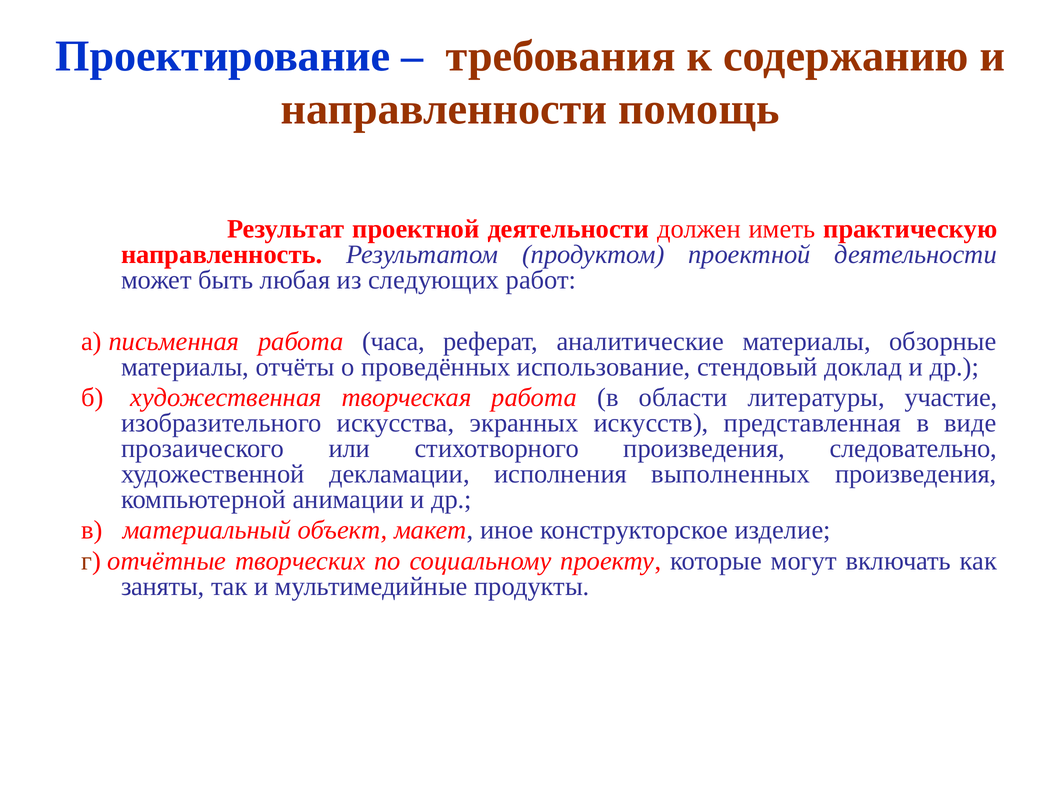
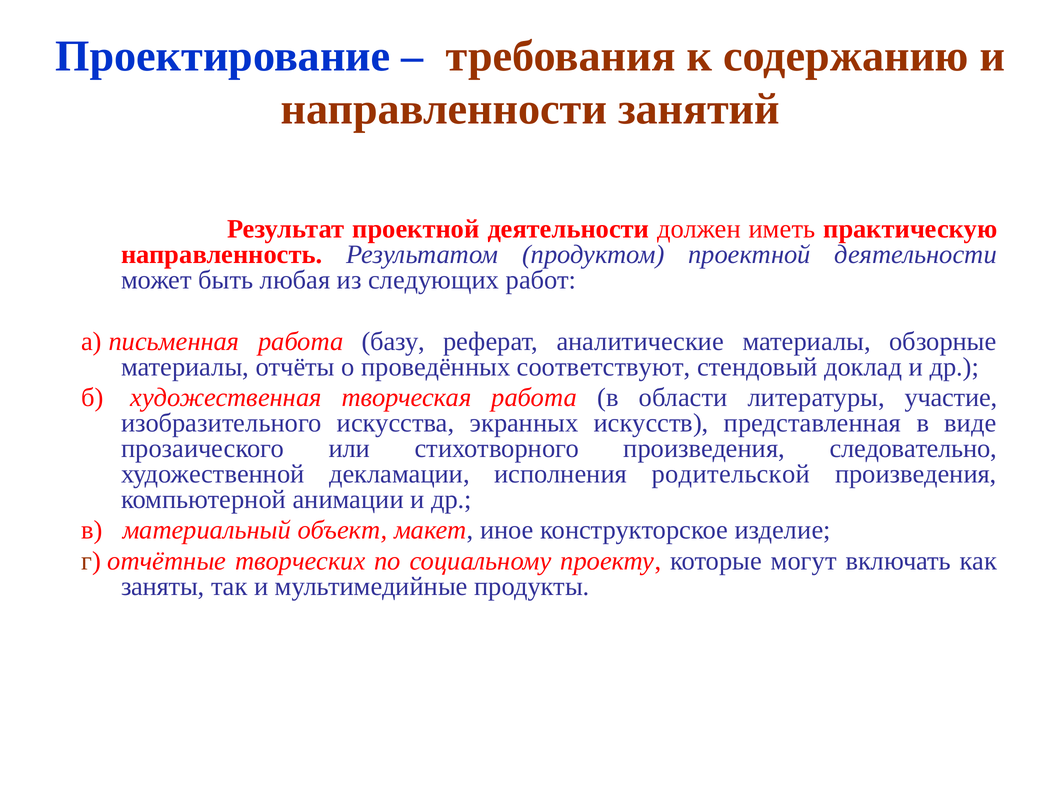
помощь: помощь -> занятий (699, 109)
часа: часа -> базу (393, 342)
использование: использование -> соответствуют (604, 367)
выполненных: выполненных -> родительской (731, 474)
